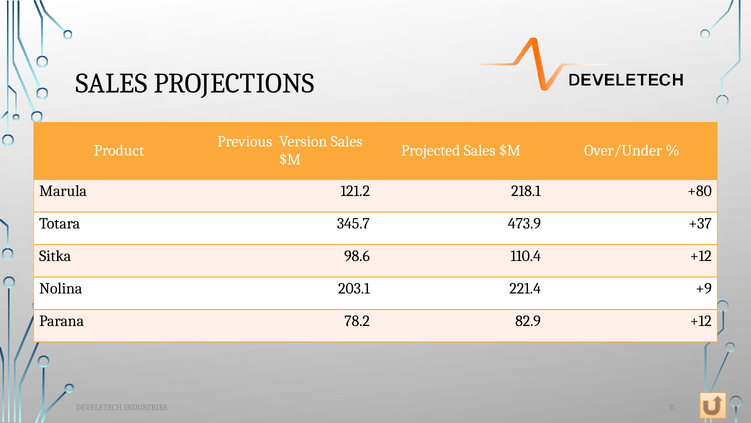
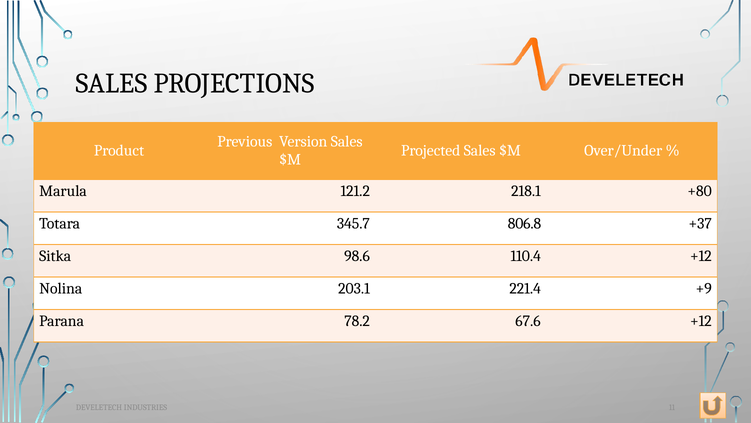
473.9: 473.9 -> 806.8 (524, 223)
82.9: 82.9 -> 67.6 (528, 321)
